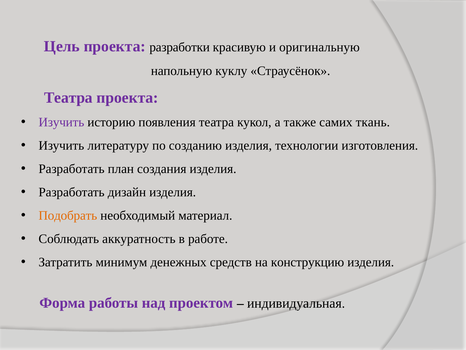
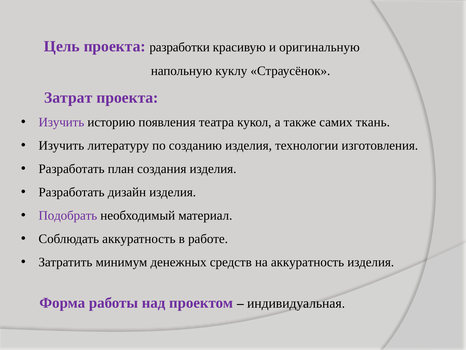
Театра: Театра -> Затрат (68, 97)
Подобрать colour: orange -> purple (68, 215)
на конструкцию: конструкцию -> аккуратность (308, 262)
